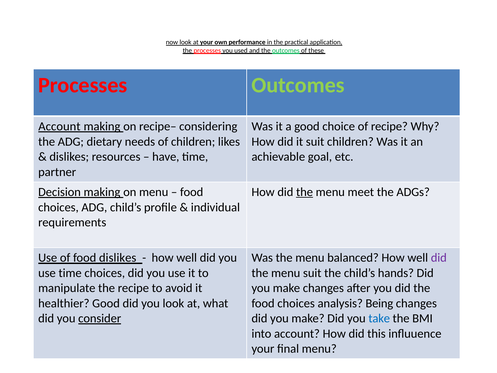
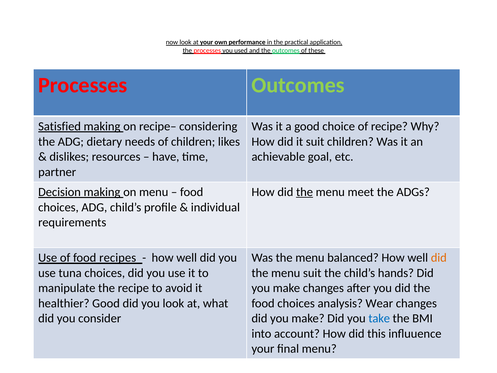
Account: Account -> Satisfied (60, 126)
food dislikes: dislikes -> recipes (118, 258)
did colour: purple -> orange (439, 258)
use time: time -> tuna (70, 273)
Being: Being -> Wear (379, 303)
consider underline: present -> none (100, 318)
